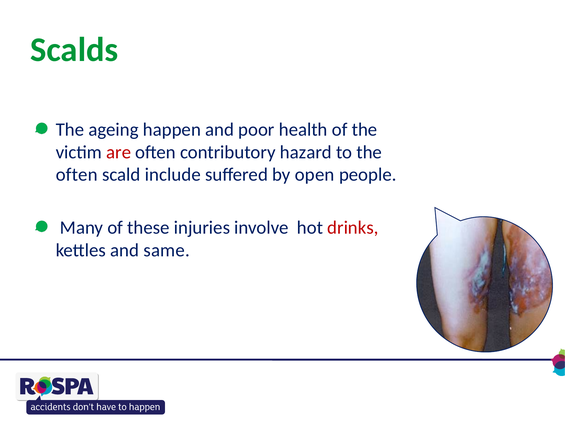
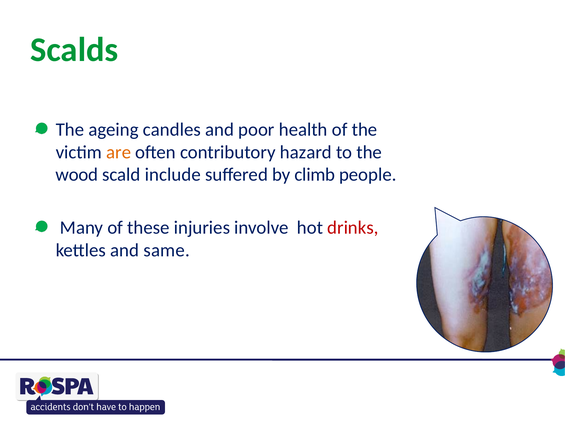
happen: happen -> candles (172, 129)
are colour: red -> orange (119, 152)
often: often -> wood (77, 175)
open: open -> climb (315, 175)
